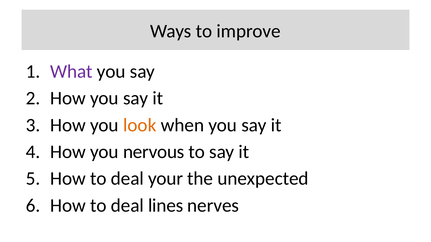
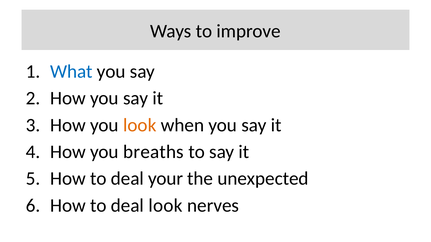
What colour: purple -> blue (71, 72)
nervous: nervous -> breaths (154, 152)
deal lines: lines -> look (165, 206)
